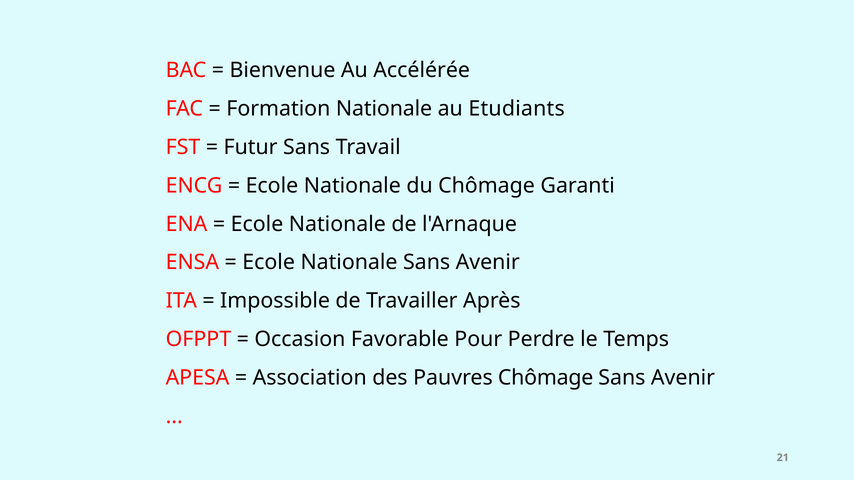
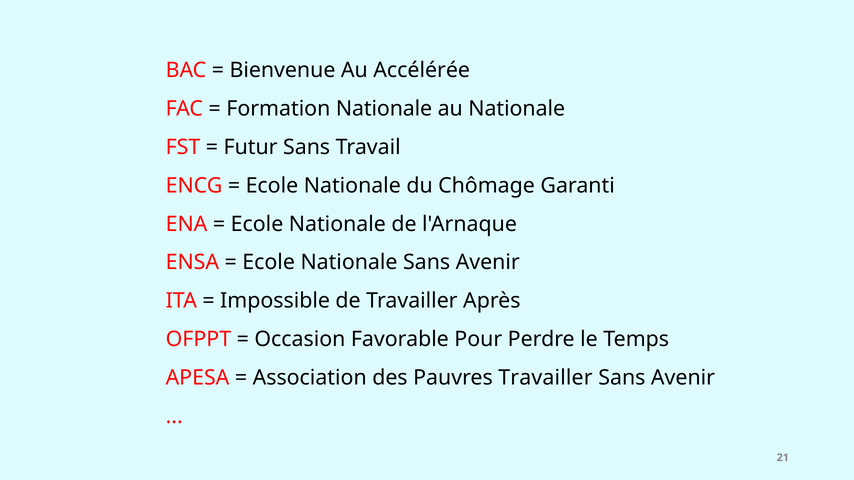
au Etudiants: Etudiants -> Nationale (517, 109)
Pauvres Chômage: Chômage -> Travailler (545, 378)
